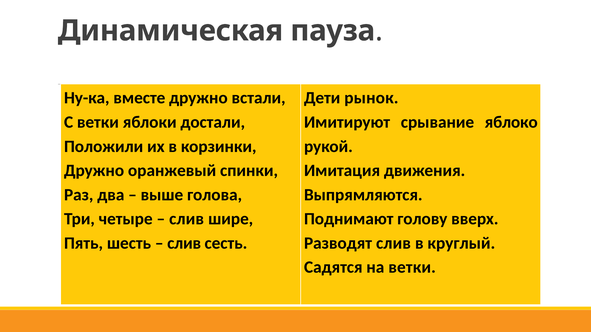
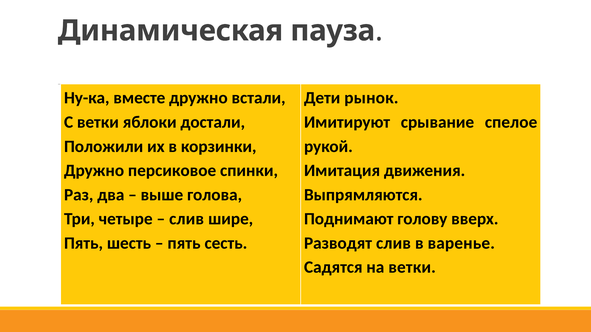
яблоко: яблоко -> спелое (511, 122)
оранжевый: оранжевый -> персиковое (172, 171)
слив: слив -> пять (184, 243)
круглый: круглый -> варенье (461, 243)
